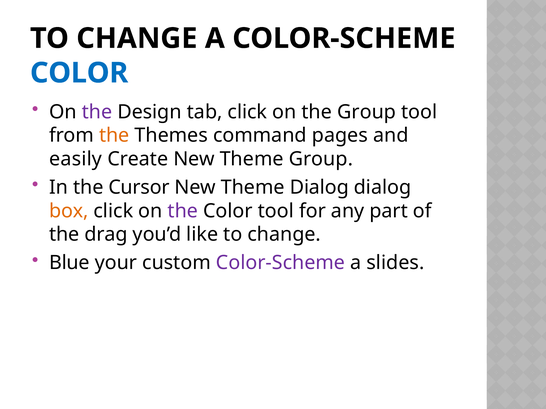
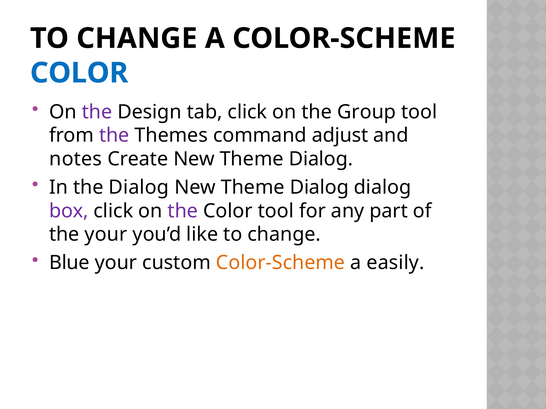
the colour: orange -> purple (114, 136)
pages: pages -> adjust (340, 136)
easily: easily -> notes (76, 159)
Create New Theme Group: Group -> Dialog (321, 159)
the Cursor: Cursor -> Dialog (139, 187)
box colour: orange -> purple (69, 211)
the drag: drag -> your (106, 235)
Color-Scheme colour: purple -> orange (281, 263)
slides: slides -> easily (395, 263)
